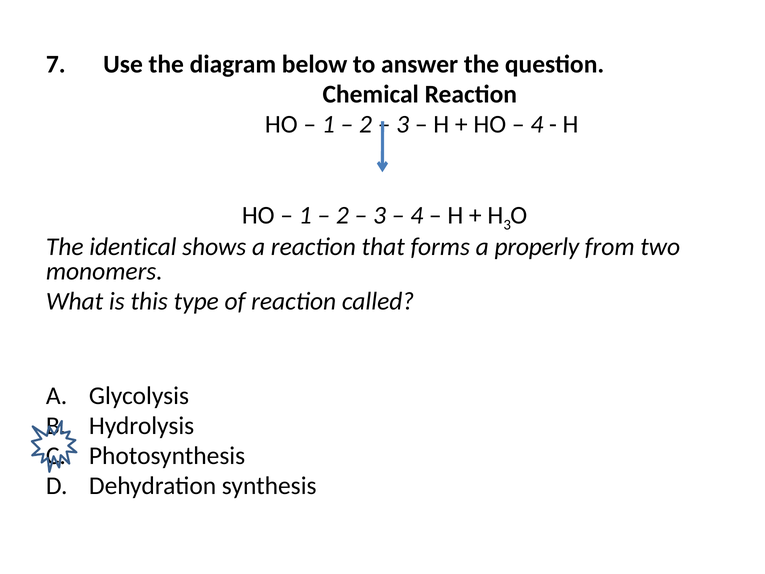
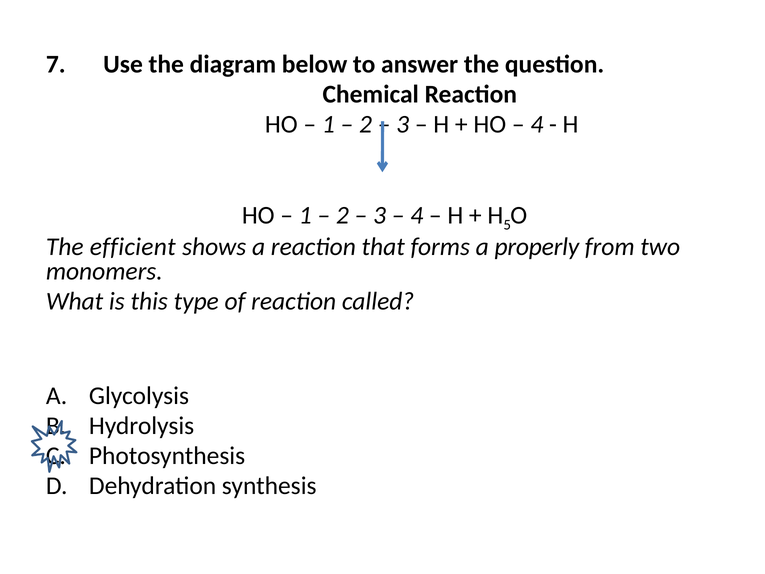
H 3: 3 -> 5 (507, 225)
identical: identical -> efficient (133, 247)
